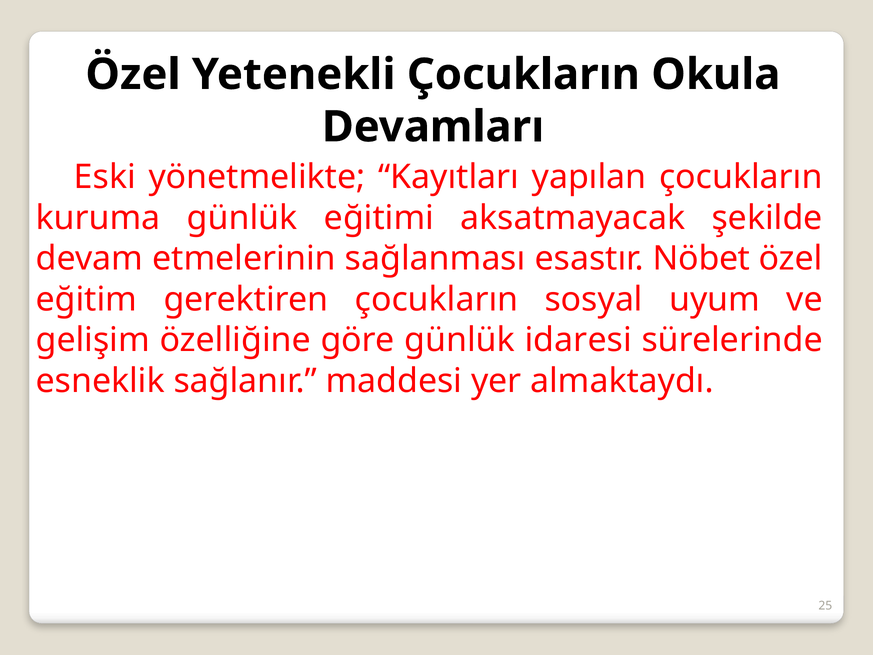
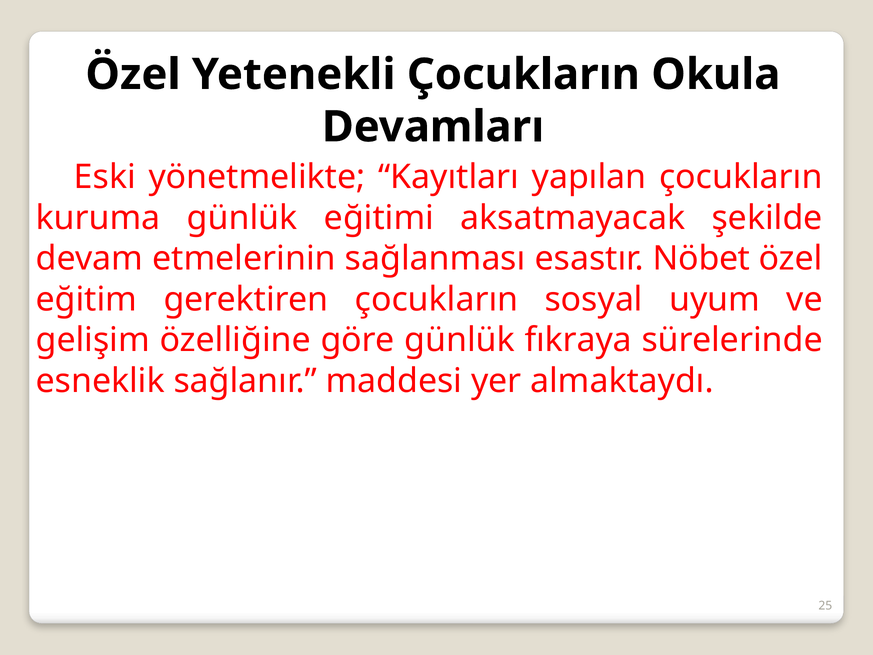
idaresi: idaresi -> fıkraya (578, 340)
